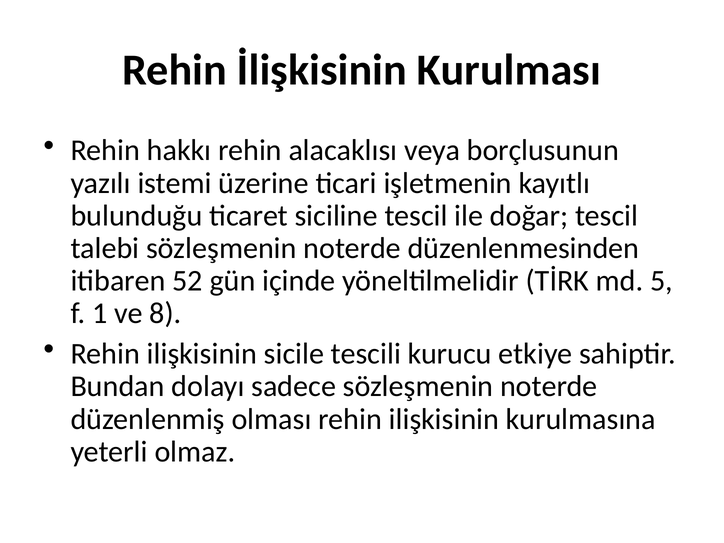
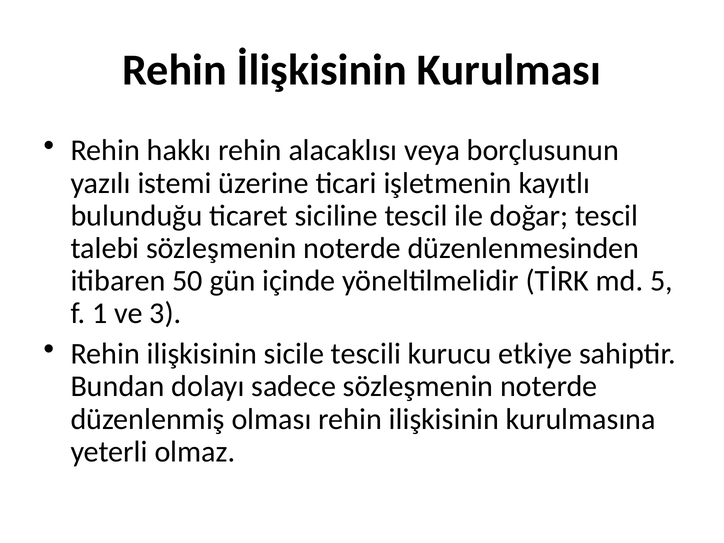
52: 52 -> 50 (187, 281)
8: 8 -> 3 (165, 313)
